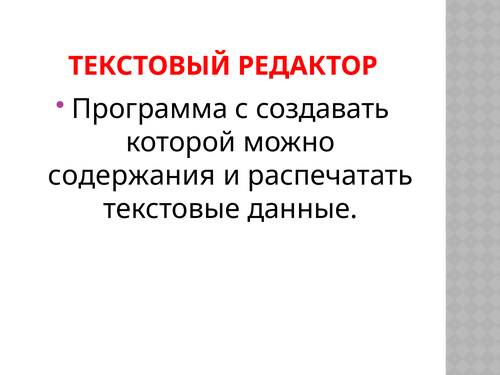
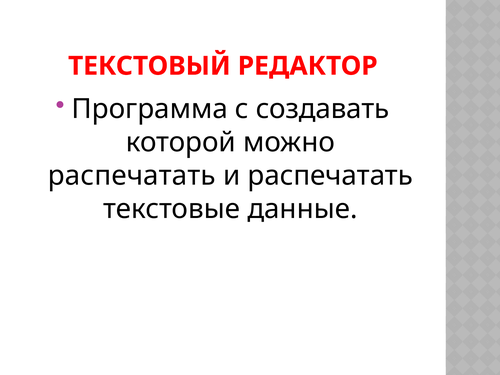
содержания: содержания -> распечатать (132, 176)
